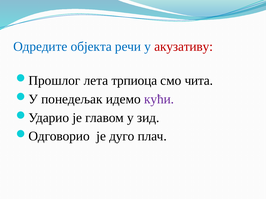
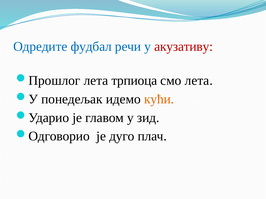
објекта: објекта -> фудбал (91, 47)
смо чита: чита -> лета (199, 81)
кући colour: purple -> orange (159, 99)
